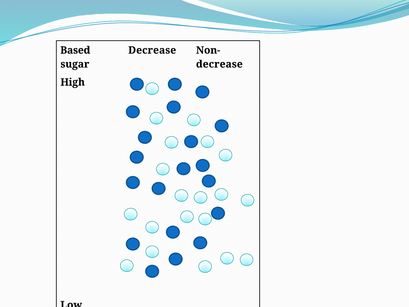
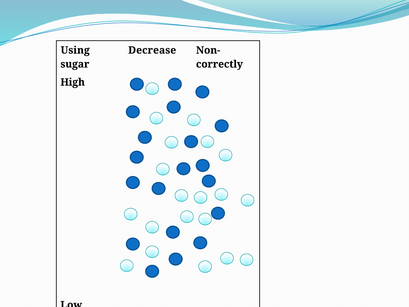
Based: Based -> Using (75, 50)
decrease: decrease -> correctly (219, 64)
